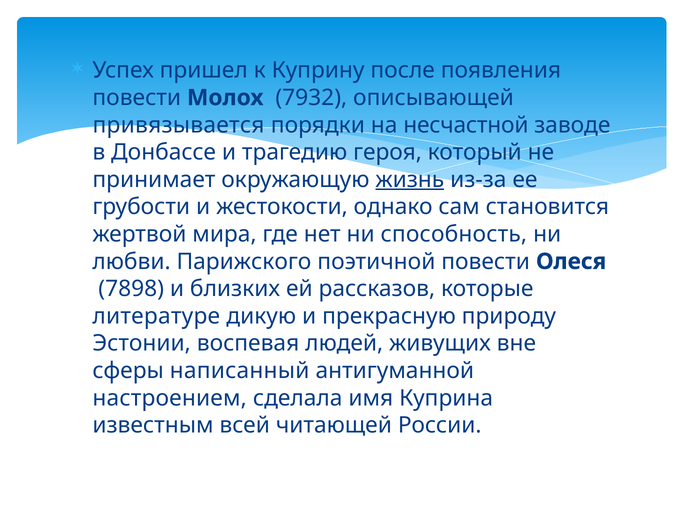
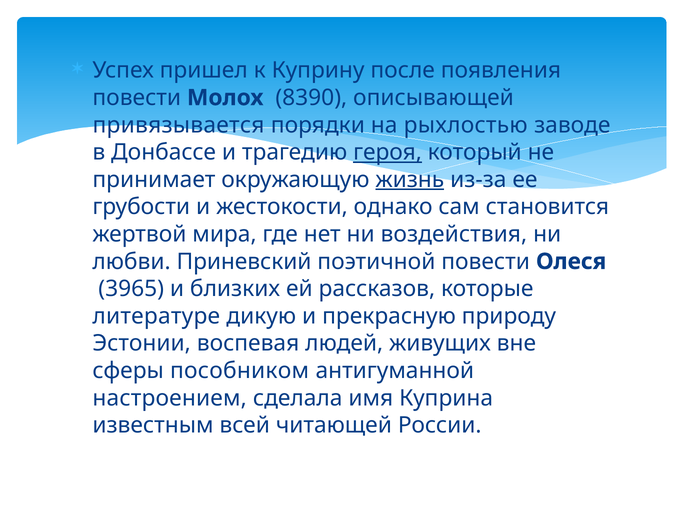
7932: 7932 -> 8390 (311, 98)
несчастной: несчастной -> рыхлостью (466, 125)
героя underline: none -> present (388, 152)
способность: способность -> воздействия (454, 234)
Парижского: Парижского -> Приневский (244, 262)
7898: 7898 -> 3965 (131, 289)
написанный: написанный -> пособником (240, 371)
